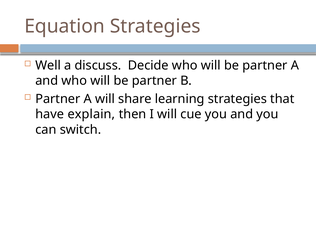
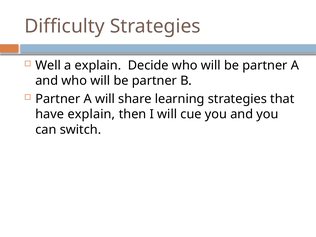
Equation: Equation -> Difficulty (65, 26)
a discuss: discuss -> explain (98, 65)
